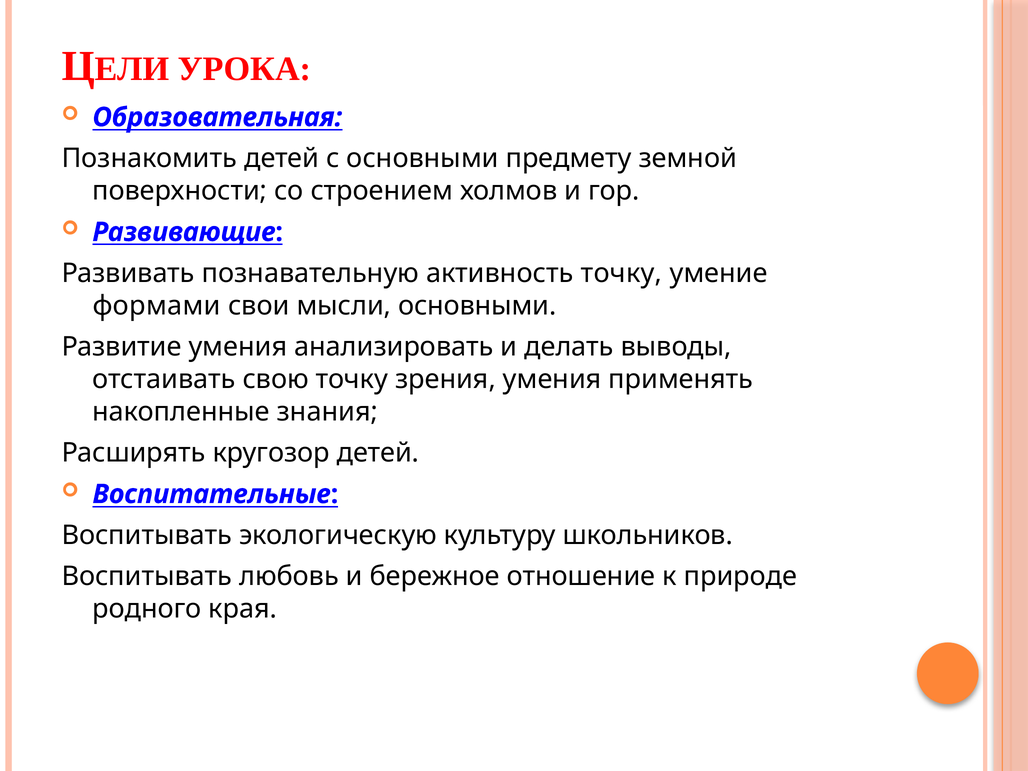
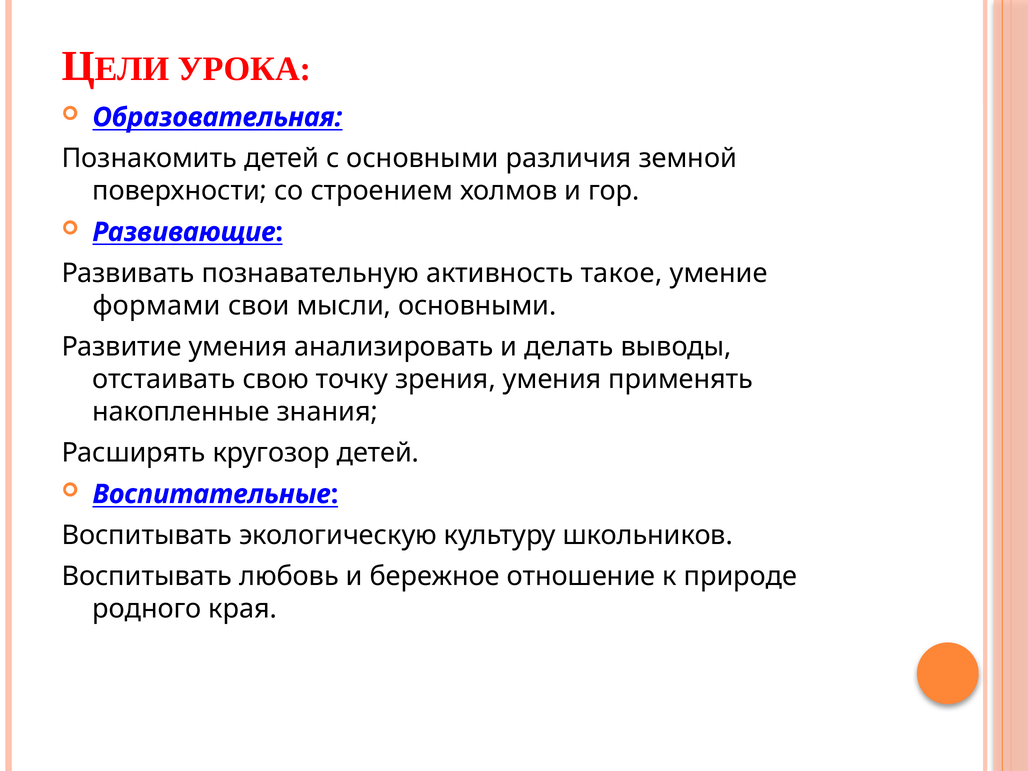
предмету: предмету -> различия (569, 158)
активность точку: точку -> такое (621, 273)
